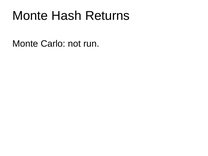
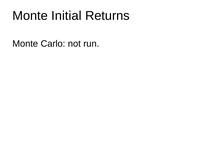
Hash: Hash -> Initial (66, 16)
